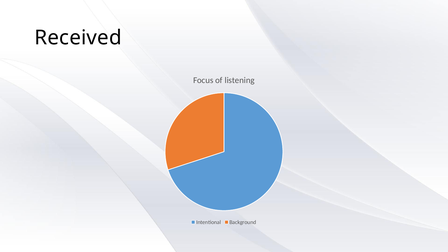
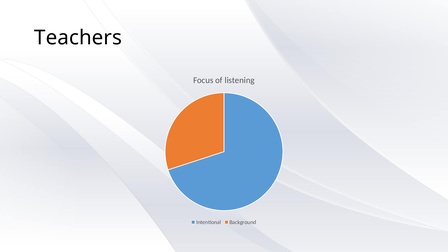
Received: Received -> Teachers (78, 38)
